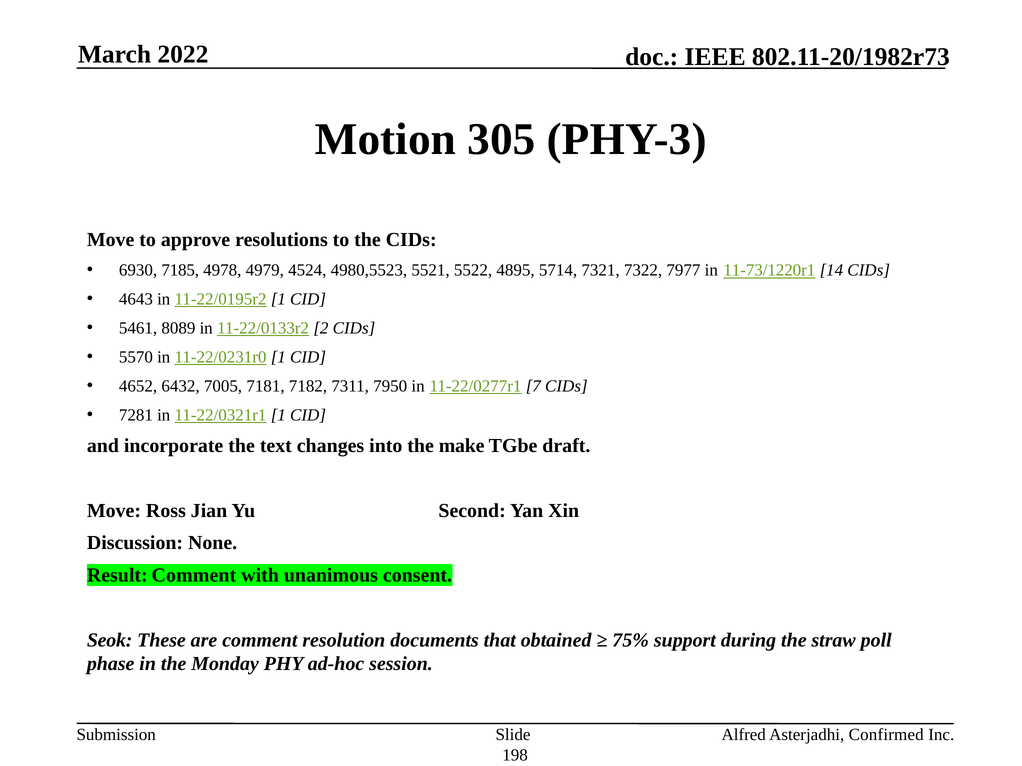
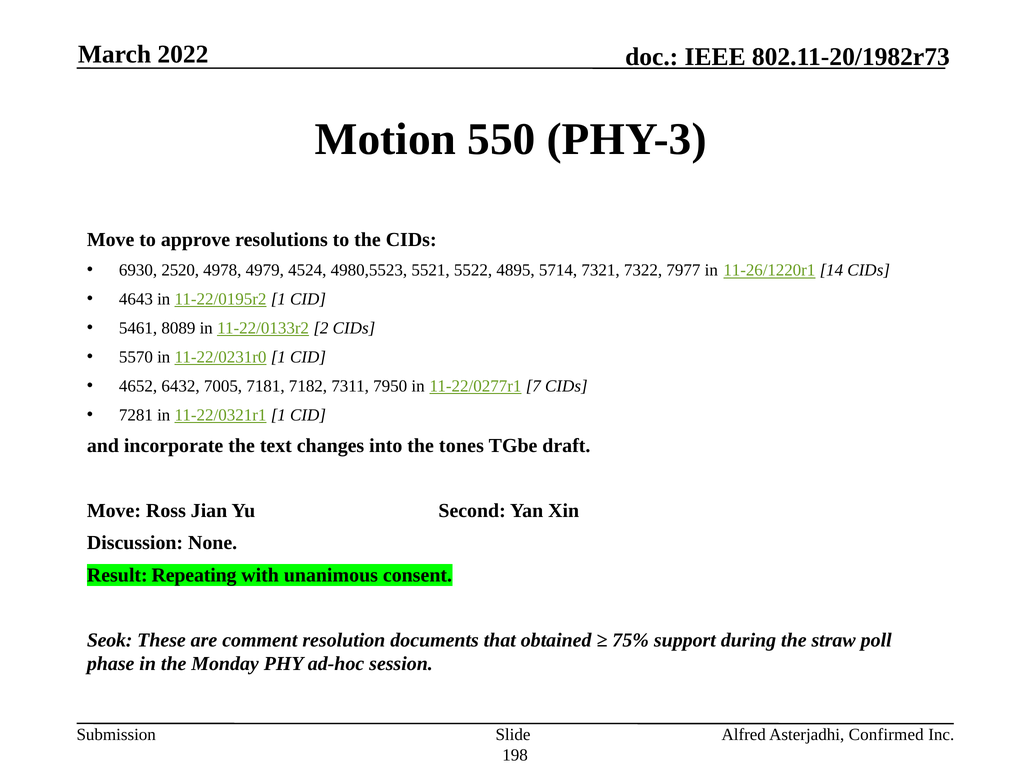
305: 305 -> 550 (501, 139)
7185: 7185 -> 2520 (180, 270)
11-73/1220r1: 11-73/1220r1 -> 11-26/1220r1 (769, 270)
make: make -> tones (461, 446)
Result Comment: Comment -> Repeating (194, 576)
